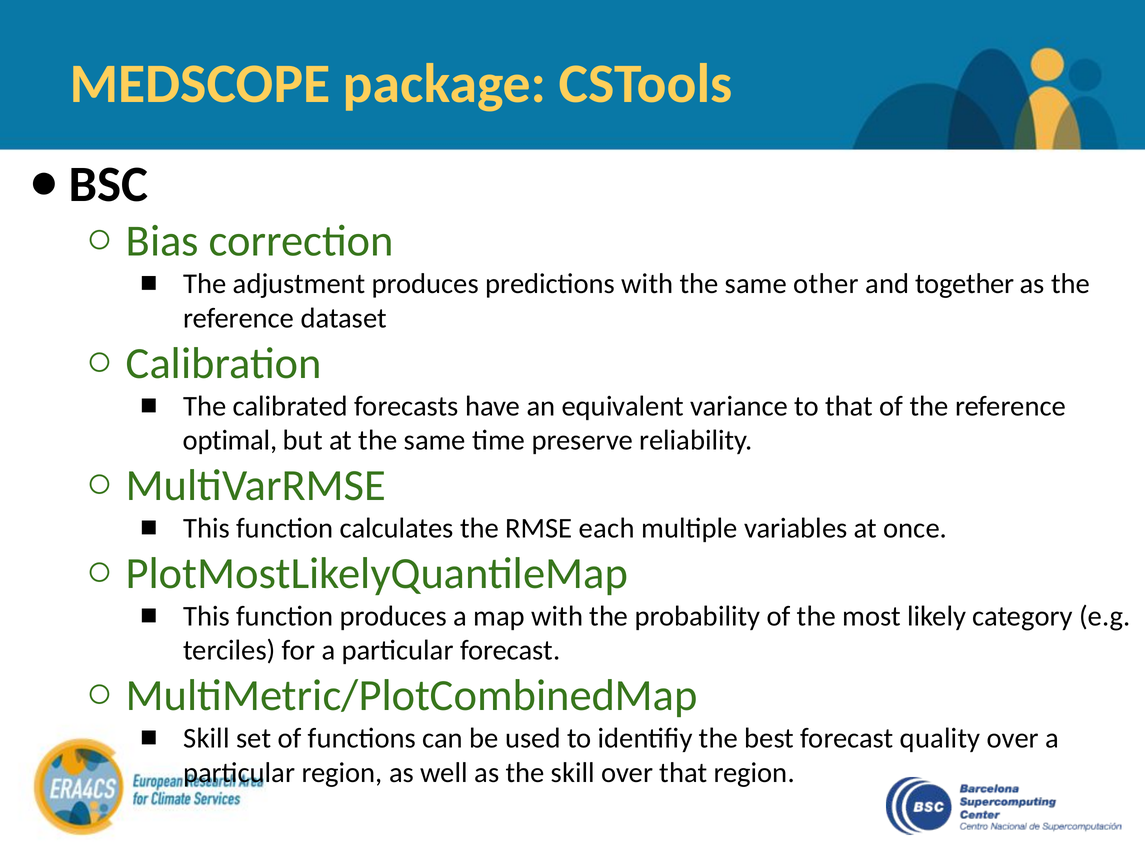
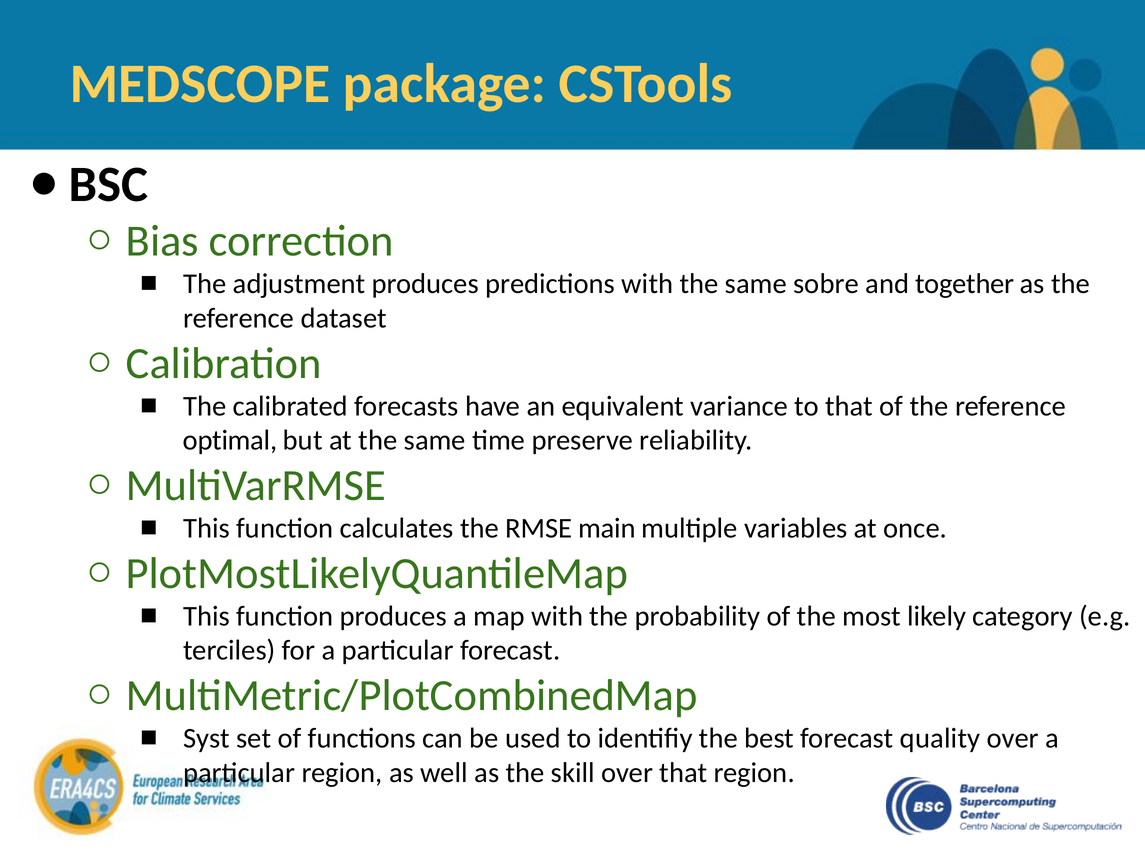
other: other -> sobre (826, 284)
each: each -> main (607, 528)
Skill: Skill -> Syst (207, 738)
